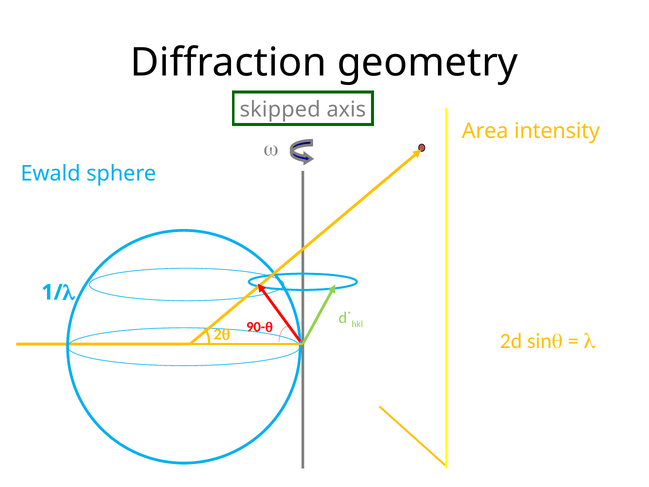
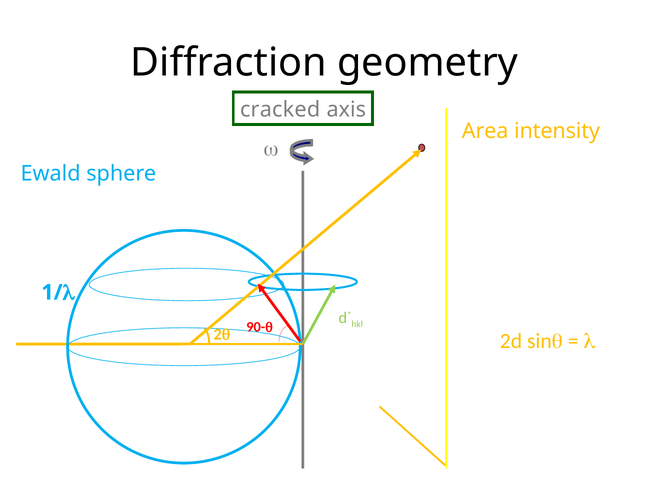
skipped: skipped -> cracked (280, 110)
